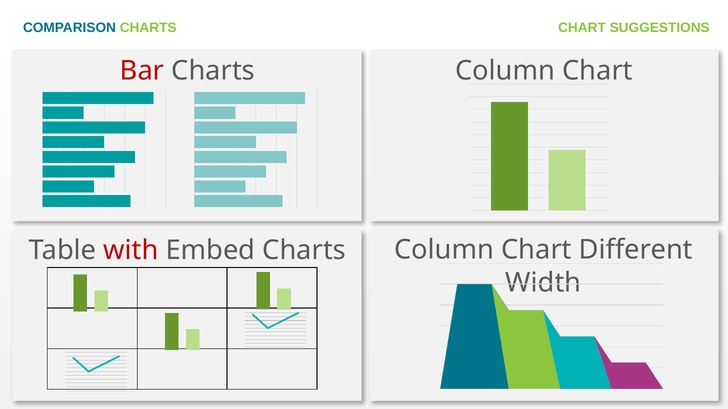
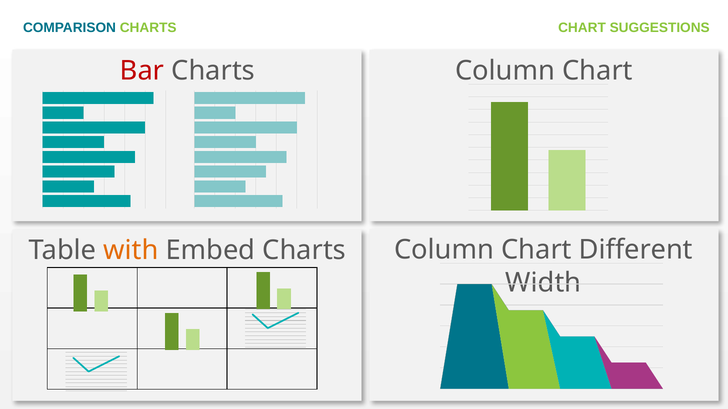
with colour: red -> orange (131, 251)
